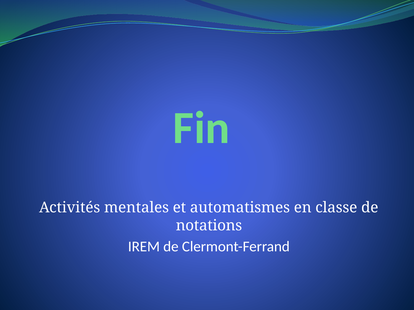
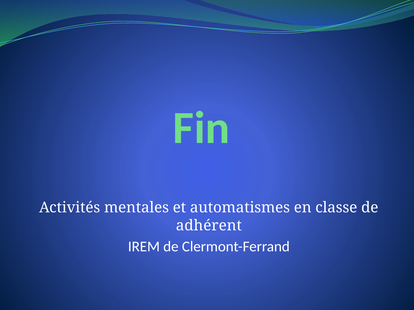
notations: notations -> adhérent (209, 226)
